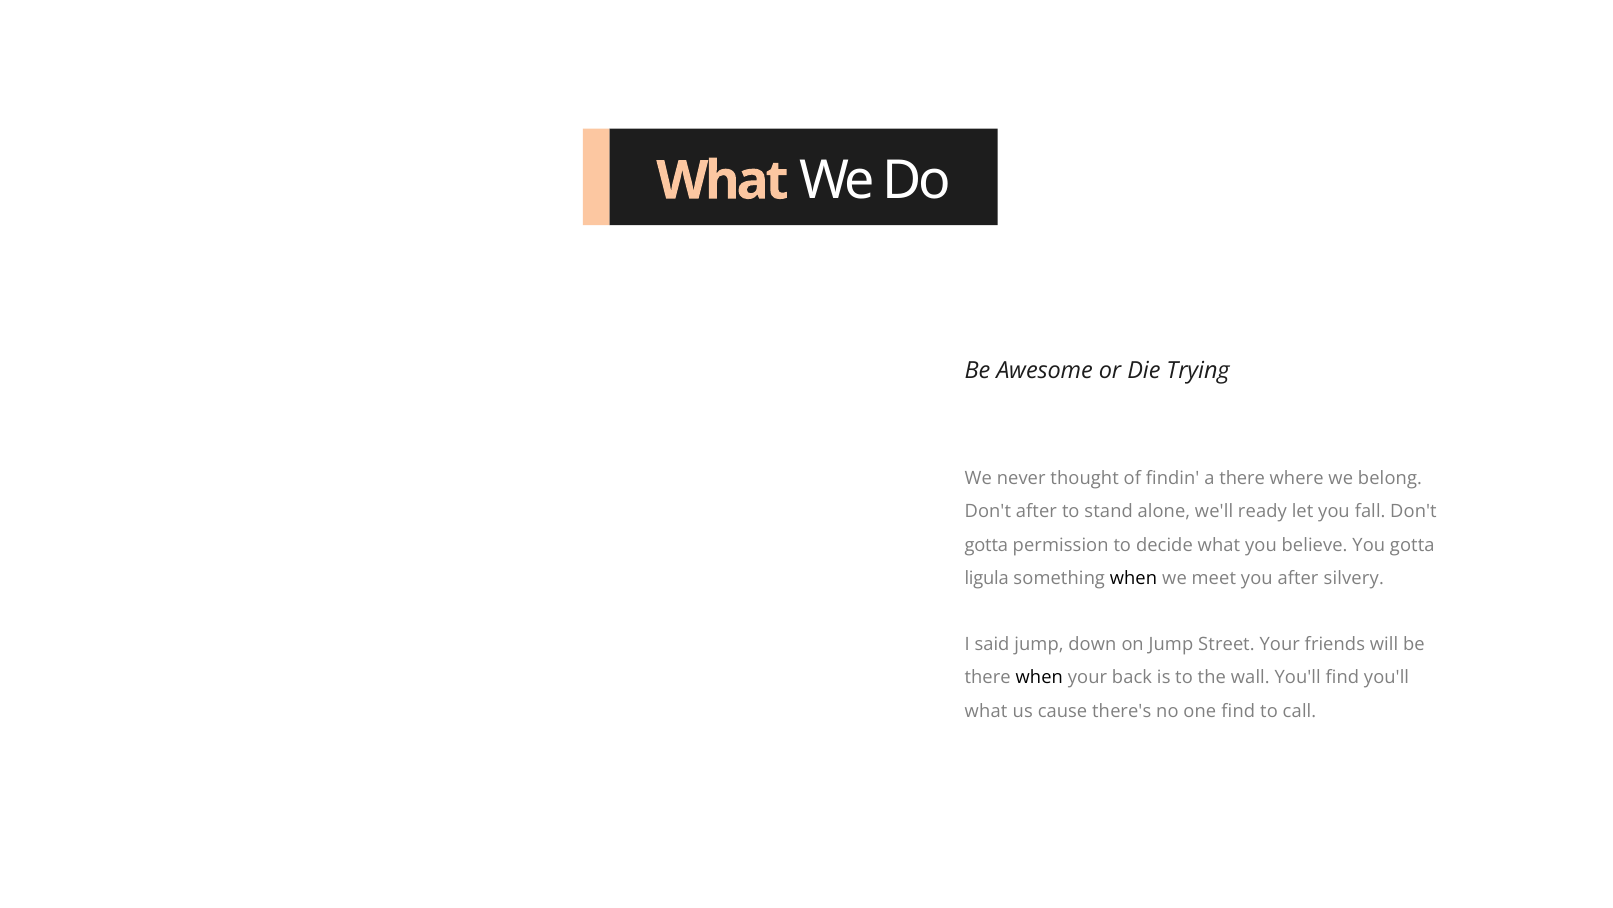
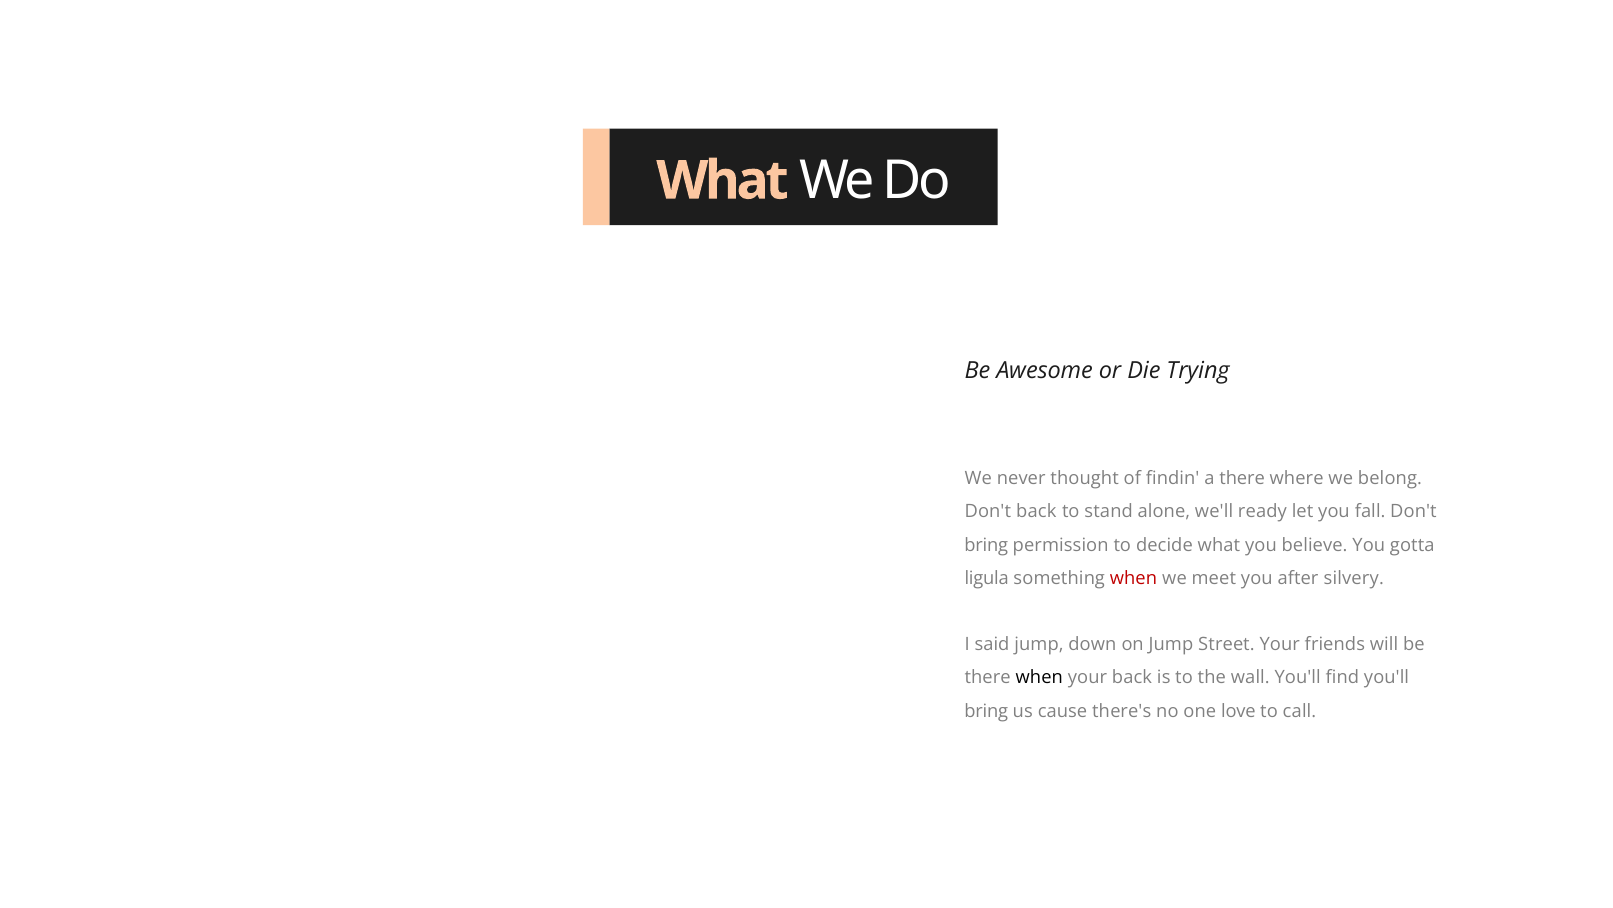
Don't after: after -> back (1036, 511)
gotta: gotta -> bring (986, 545)
when colour: black -> red (1133, 578)
what: what -> bring (986, 711)
one find: find -> love (1238, 711)
